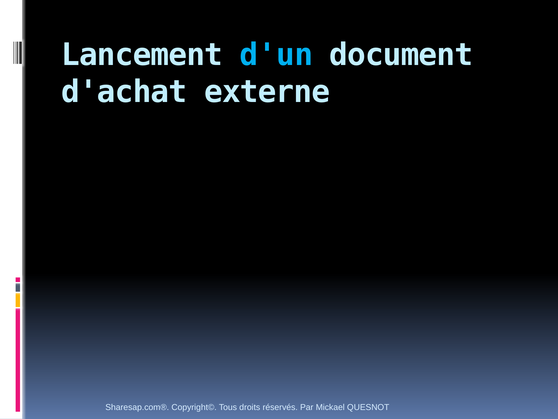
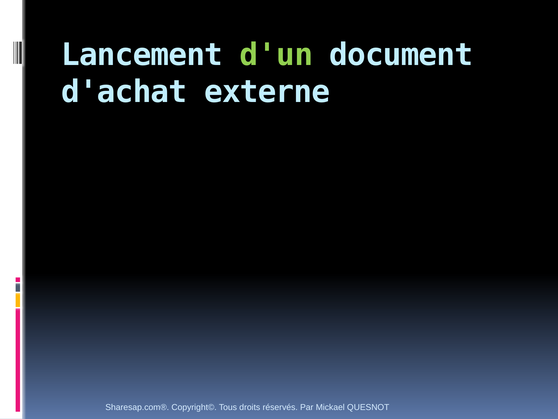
d'un colour: light blue -> light green (276, 55)
